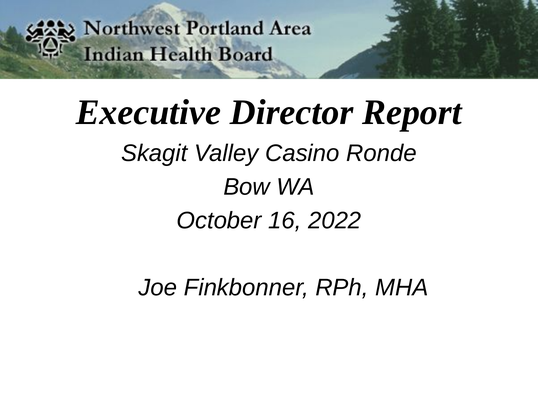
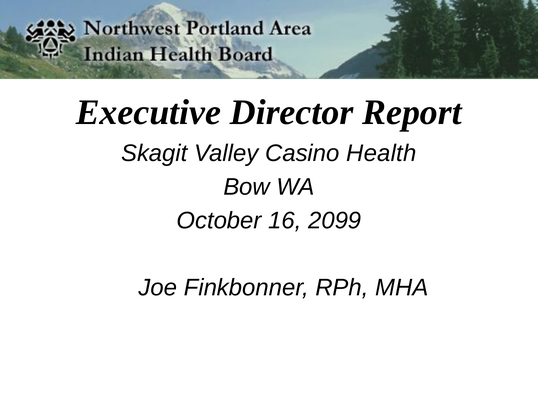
Ronde: Ronde -> Health (381, 153)
2022: 2022 -> 2099 (335, 220)
